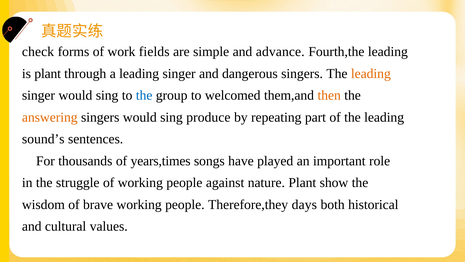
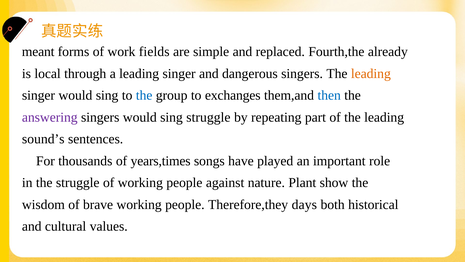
check: check -> meant (38, 52)
advance: advance -> replaced (280, 52)
Fourth,the leading: leading -> already (388, 52)
is plant: plant -> local (48, 73)
welcomed: welcomed -> exchanges (233, 95)
then colour: orange -> blue (329, 95)
answering colour: orange -> purple (50, 117)
sing produce: produce -> struggle (208, 117)
